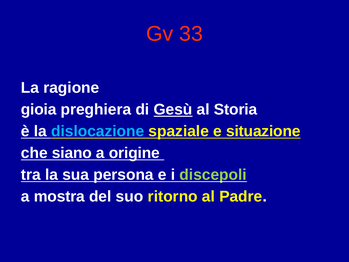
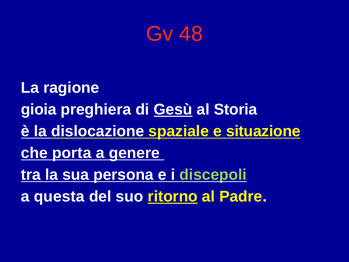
33: 33 -> 48 (191, 34)
dislocazione colour: light blue -> white (98, 131)
siano: siano -> porta (72, 153)
origine: origine -> genere (134, 153)
mostra: mostra -> questa (59, 196)
ritorno underline: none -> present (173, 196)
